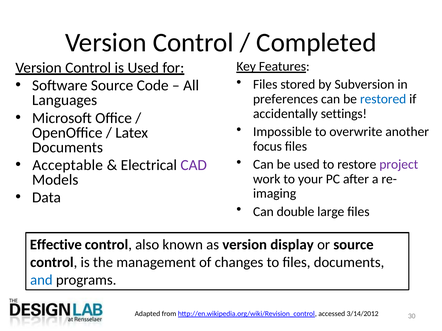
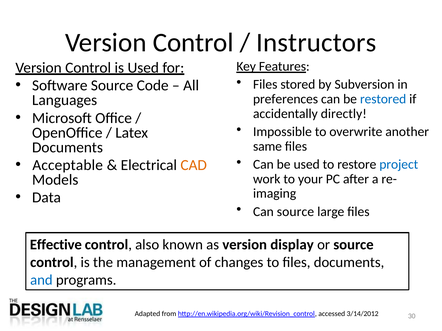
Completed: Completed -> Instructors (316, 43)
settings: settings -> directly (344, 114)
focus: focus -> same (267, 146)
project colour: purple -> blue (399, 165)
CAD colour: purple -> orange (194, 165)
Can double: double -> source (295, 212)
